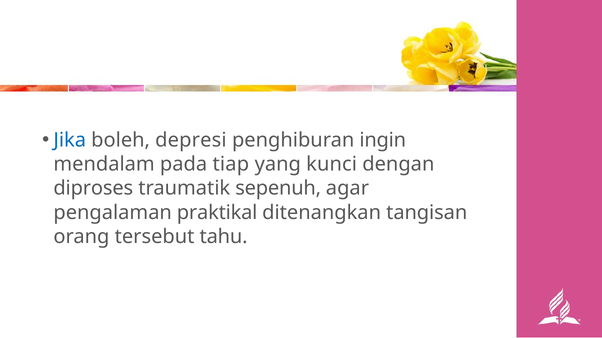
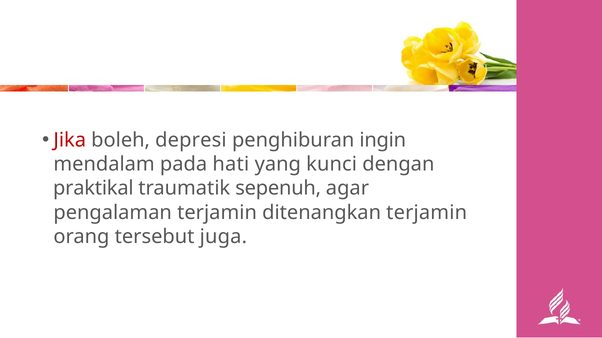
Jika colour: blue -> red (70, 140)
tiap: tiap -> hati (231, 165)
diproses: diproses -> praktikal (93, 189)
pengalaman praktikal: praktikal -> terjamin (217, 213)
ditenangkan tangisan: tangisan -> terjamin (427, 213)
tahu: tahu -> juga (223, 237)
